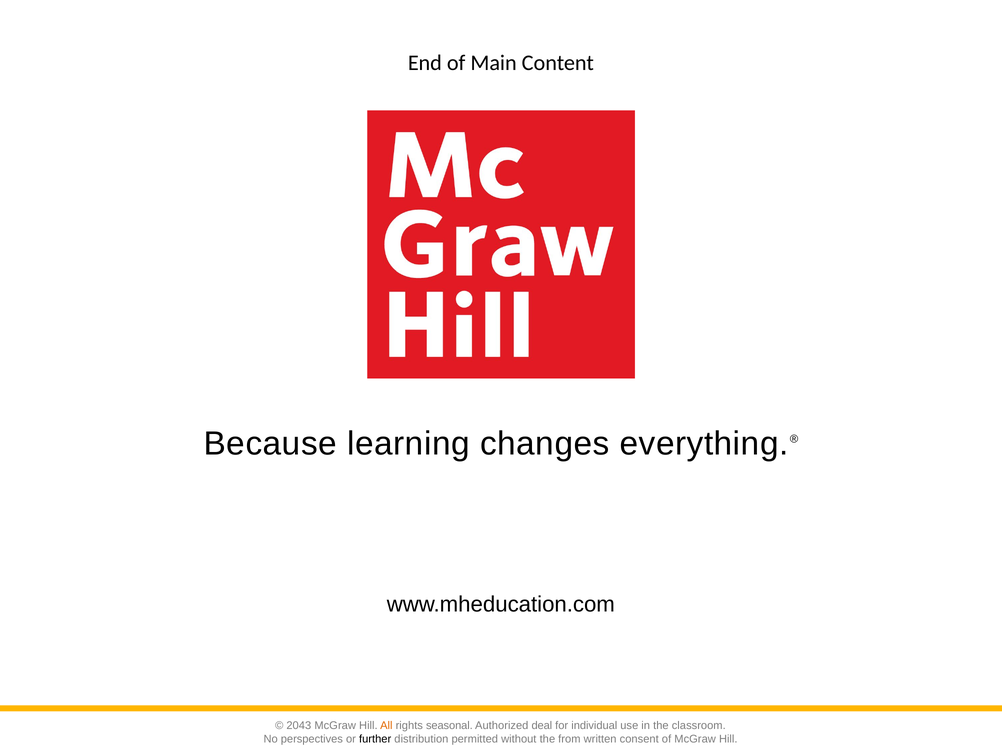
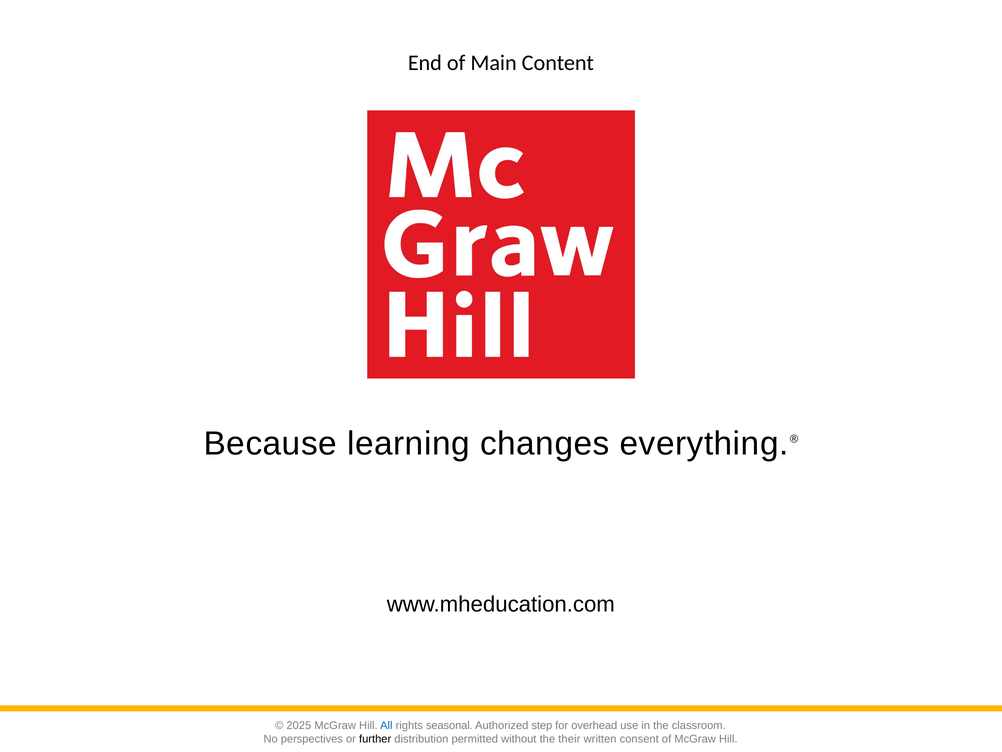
2043: 2043 -> 2025 (299, 725)
All colour: orange -> blue (386, 725)
deal: deal -> step (542, 725)
individual: individual -> overhead (594, 725)
from: from -> their (569, 739)
